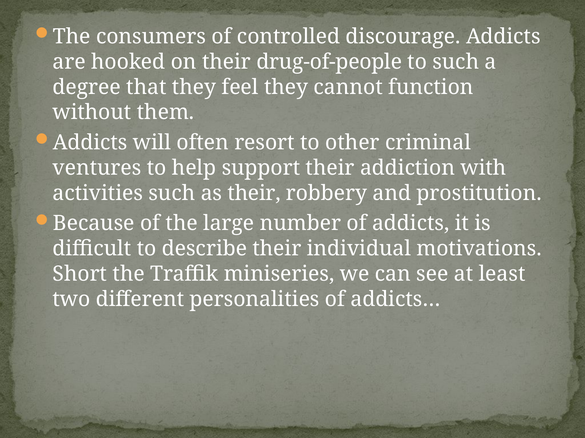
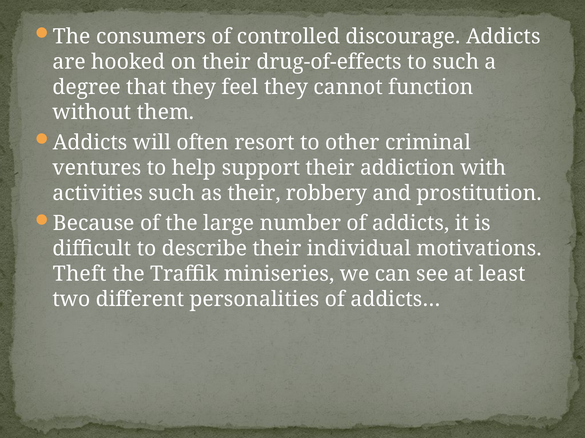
drug-of-people: drug-of-people -> drug-of-effects (329, 62)
Short: Short -> Theft (80, 274)
